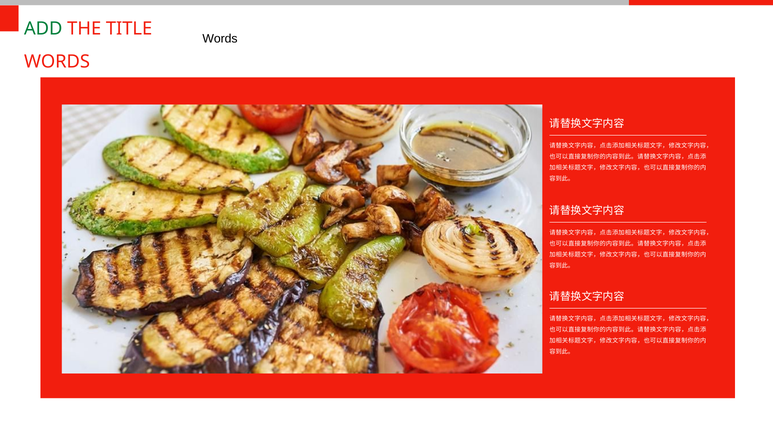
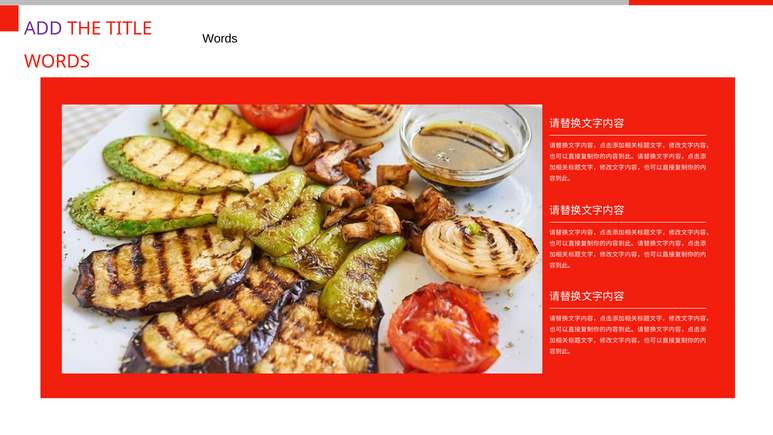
ADD colour: green -> purple (43, 29)
